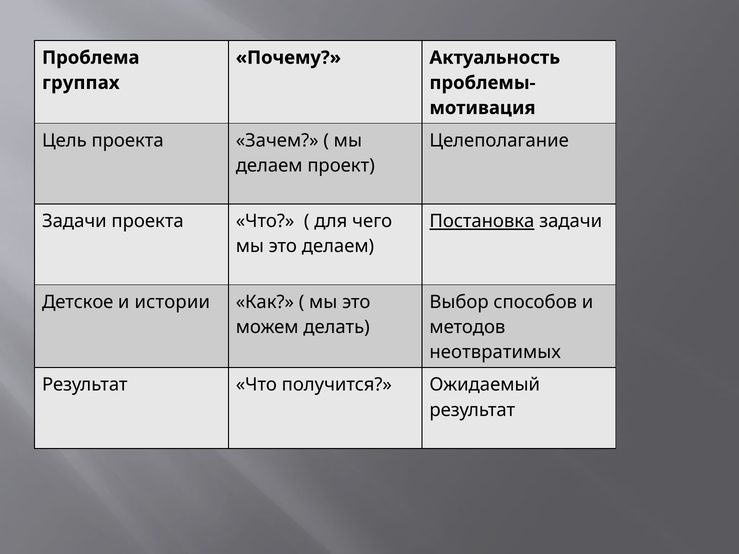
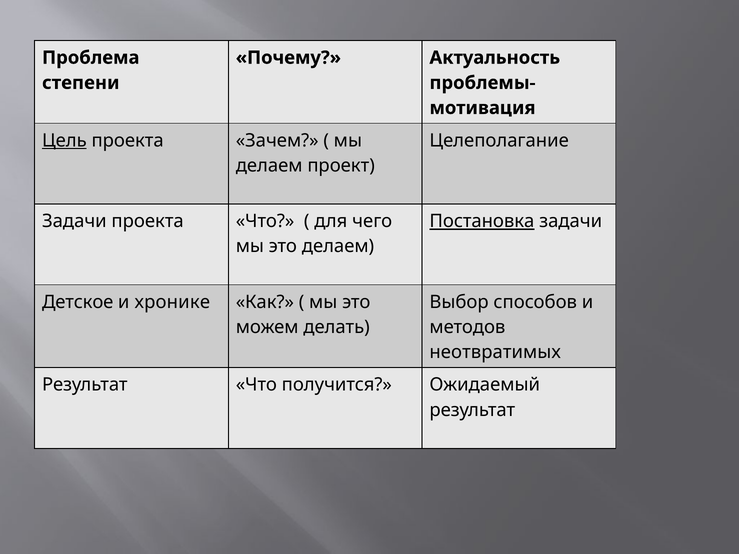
группах: группах -> степени (81, 83)
Цель underline: none -> present (64, 141)
истории: истории -> хронике (172, 302)
